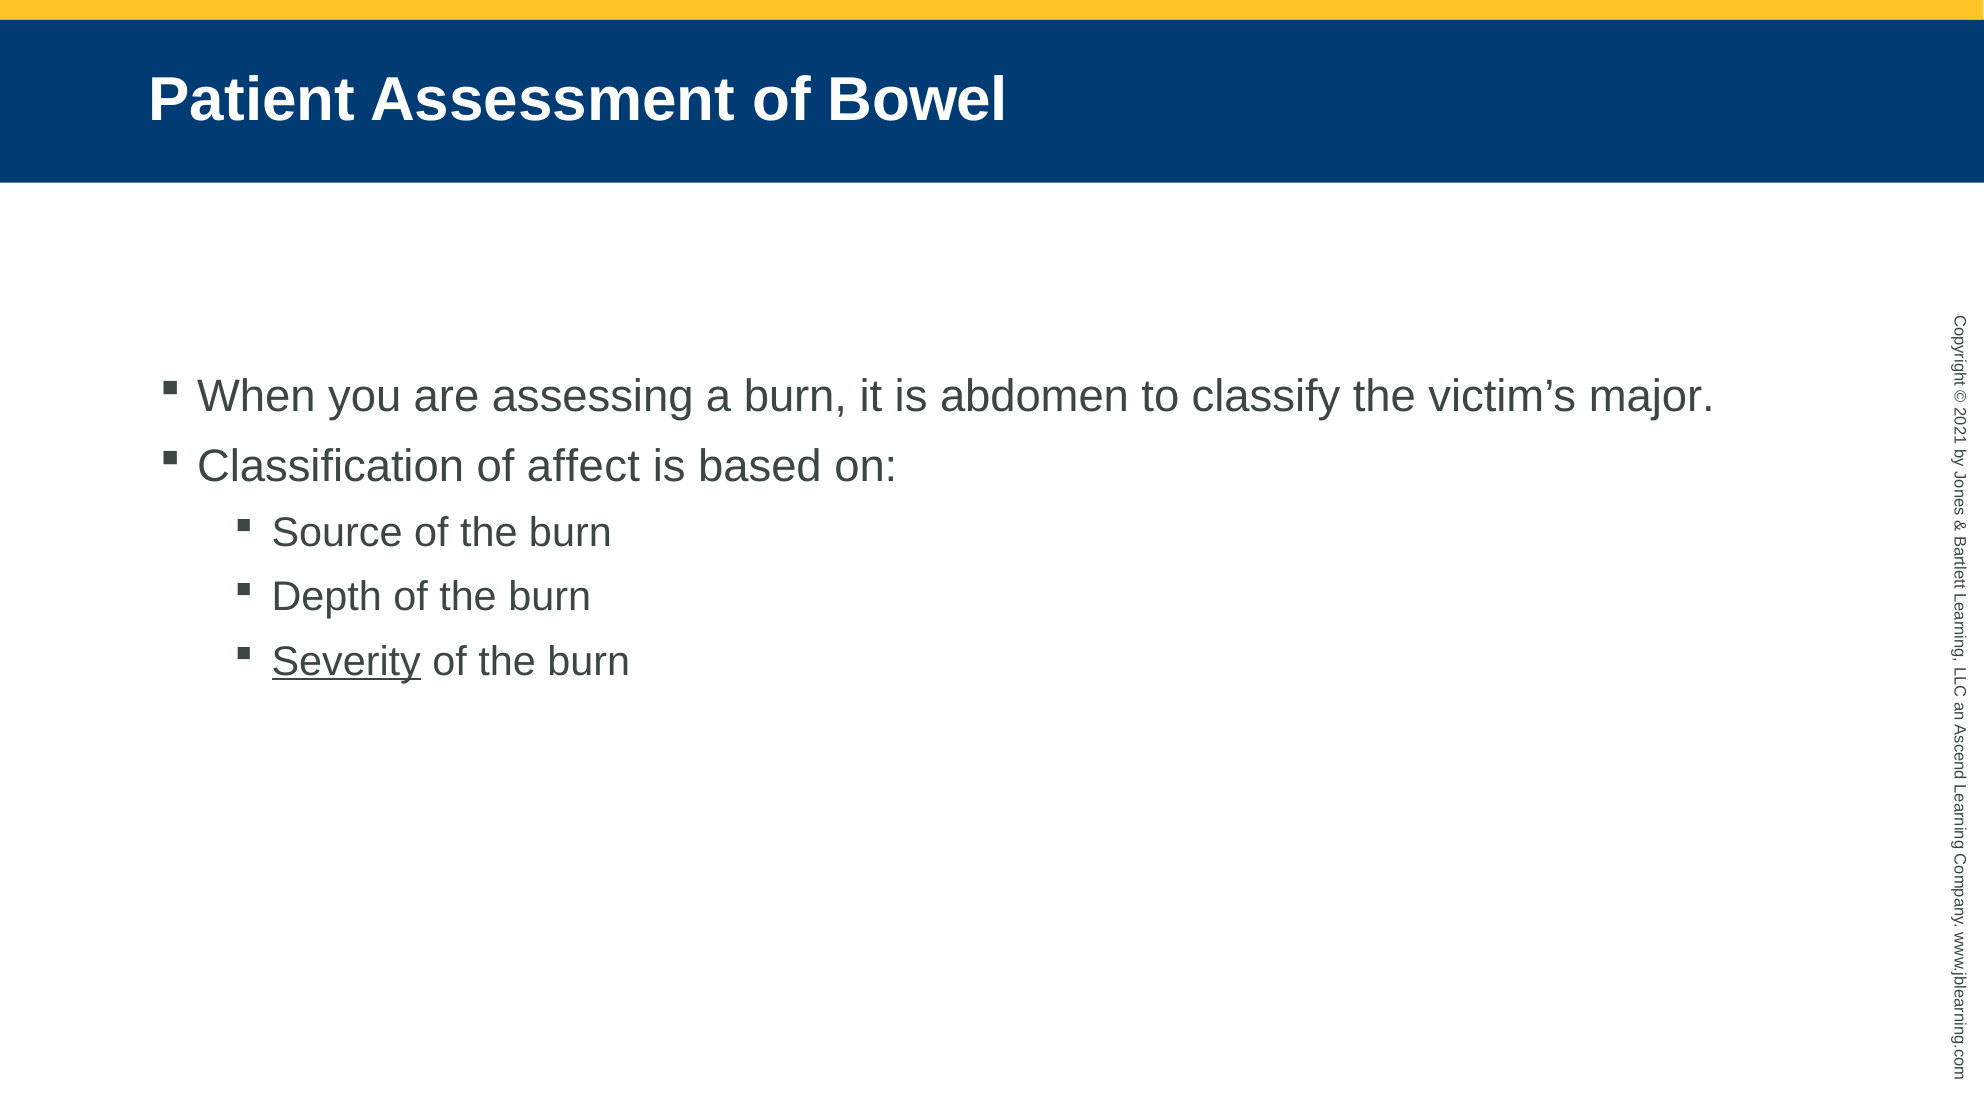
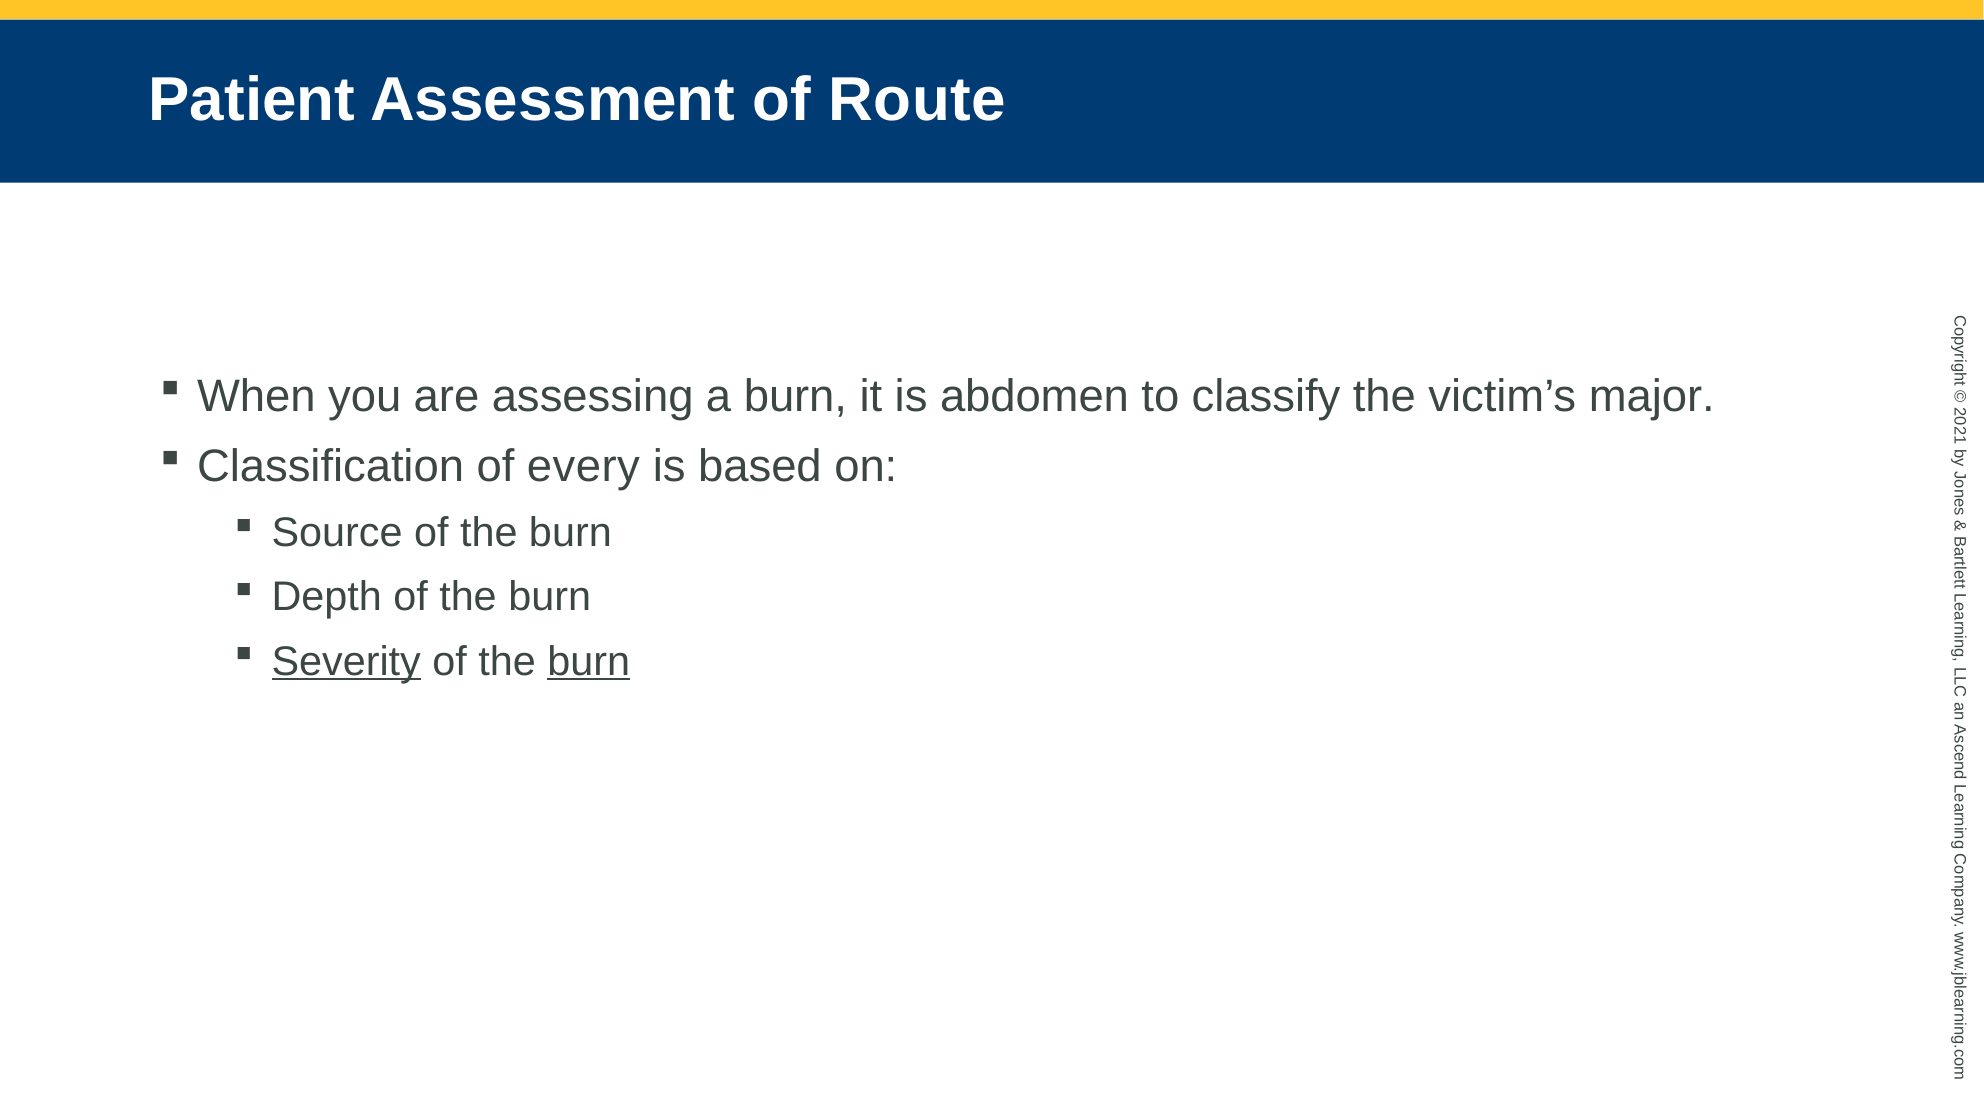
Bowel: Bowel -> Route (917, 100)
affect: affect -> every (583, 467)
burn underline: none -> present (589, 661)
